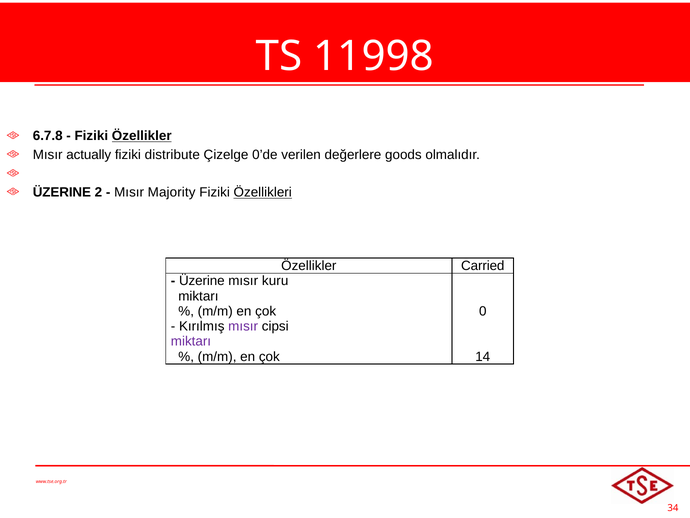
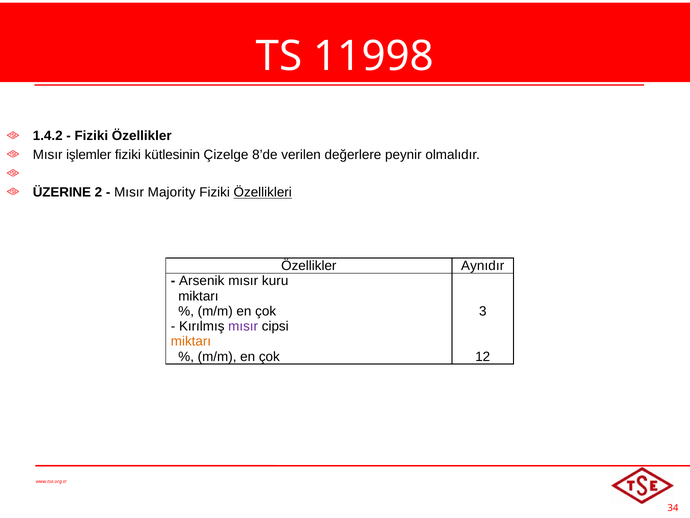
6.7.8: 6.7.8 -> 1.4.2 (48, 136)
Özellikler underline: present -> none (142, 136)
actually: actually -> işlemler (89, 155)
distribute: distribute -> kütlesinin (172, 155)
0’de: 0’de -> 8’de (265, 155)
goods: goods -> peynir (403, 155)
Carried: Carried -> Aynıdır (483, 266)
Üzerine: Üzerine -> Arsenik (202, 281)
0: 0 -> 3 (483, 311)
miktarı colour: purple -> orange (191, 341)
14: 14 -> 12 (483, 356)
